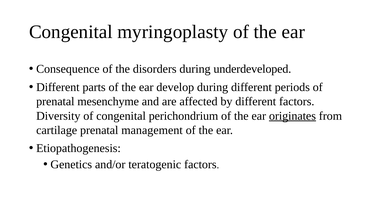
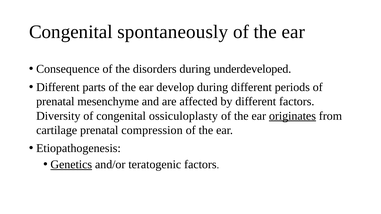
myringoplasty: myringoplasty -> spontaneously (173, 32)
perichondrium: perichondrium -> ossiculoplasty (183, 116)
management: management -> compression (152, 130)
Genetics underline: none -> present (71, 165)
